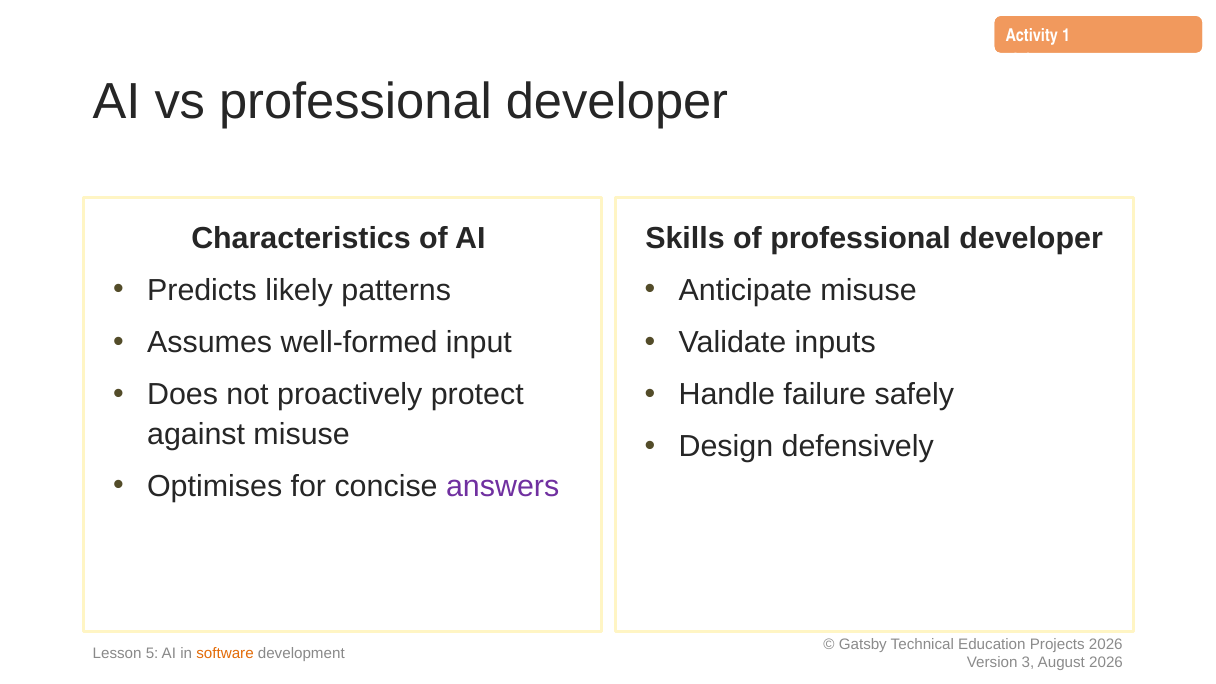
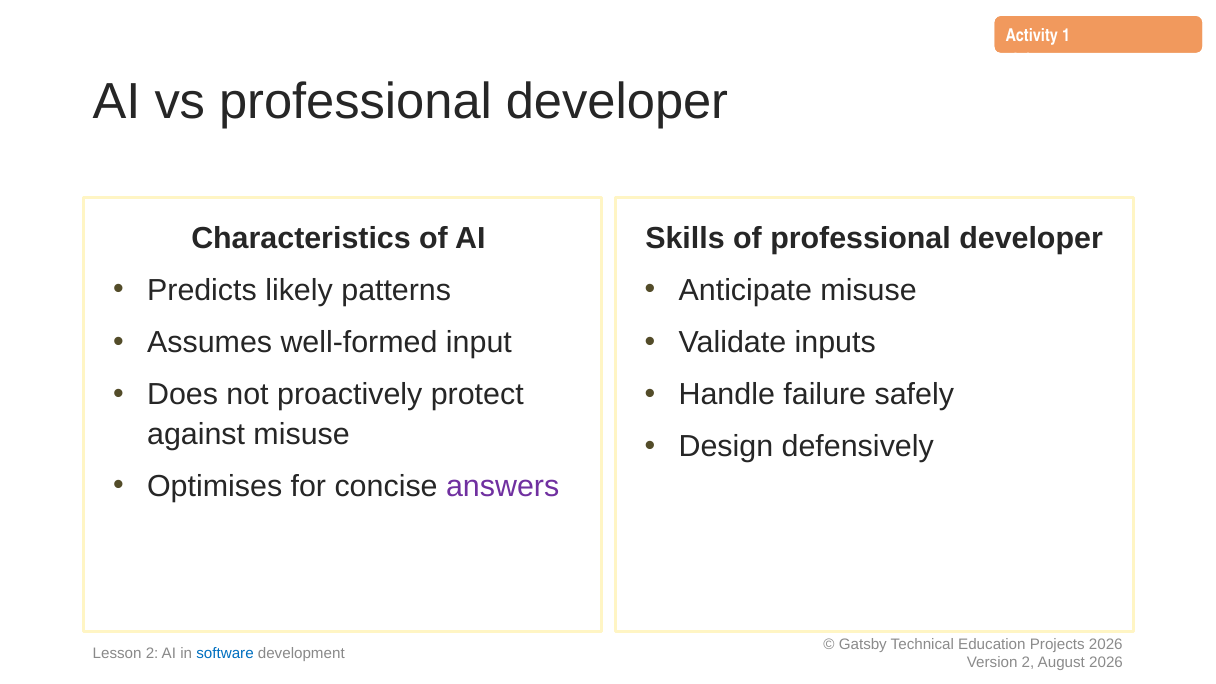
Lesson 5: 5 -> 2 (152, 654)
software colour: orange -> blue (225, 654)
3: 3 -> 2 (1028, 662)
